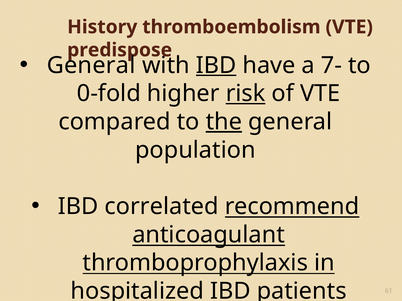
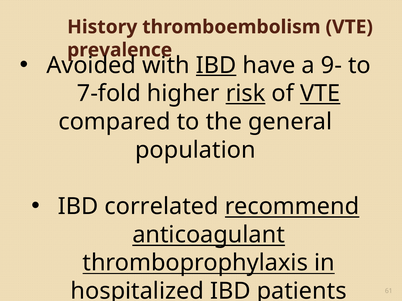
predispose: predispose -> prevalence (120, 50)
General: General -> Avoided (91, 65)
7-: 7- -> 9- (331, 65)
0-fold: 0-fold -> 7-fold (109, 94)
VTE underline: none -> present (320, 94)
the underline: present -> none (224, 122)
